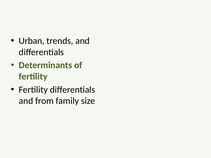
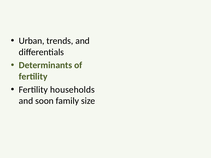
Fertility differentials: differentials -> households (72, 90)
from: from -> soon (44, 101)
